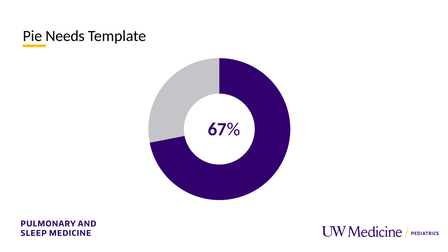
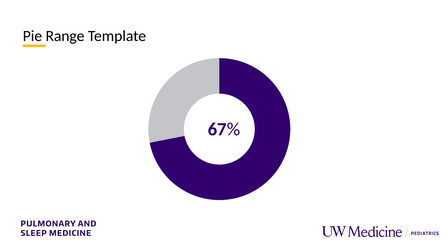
Needs: Needs -> Range (65, 36)
